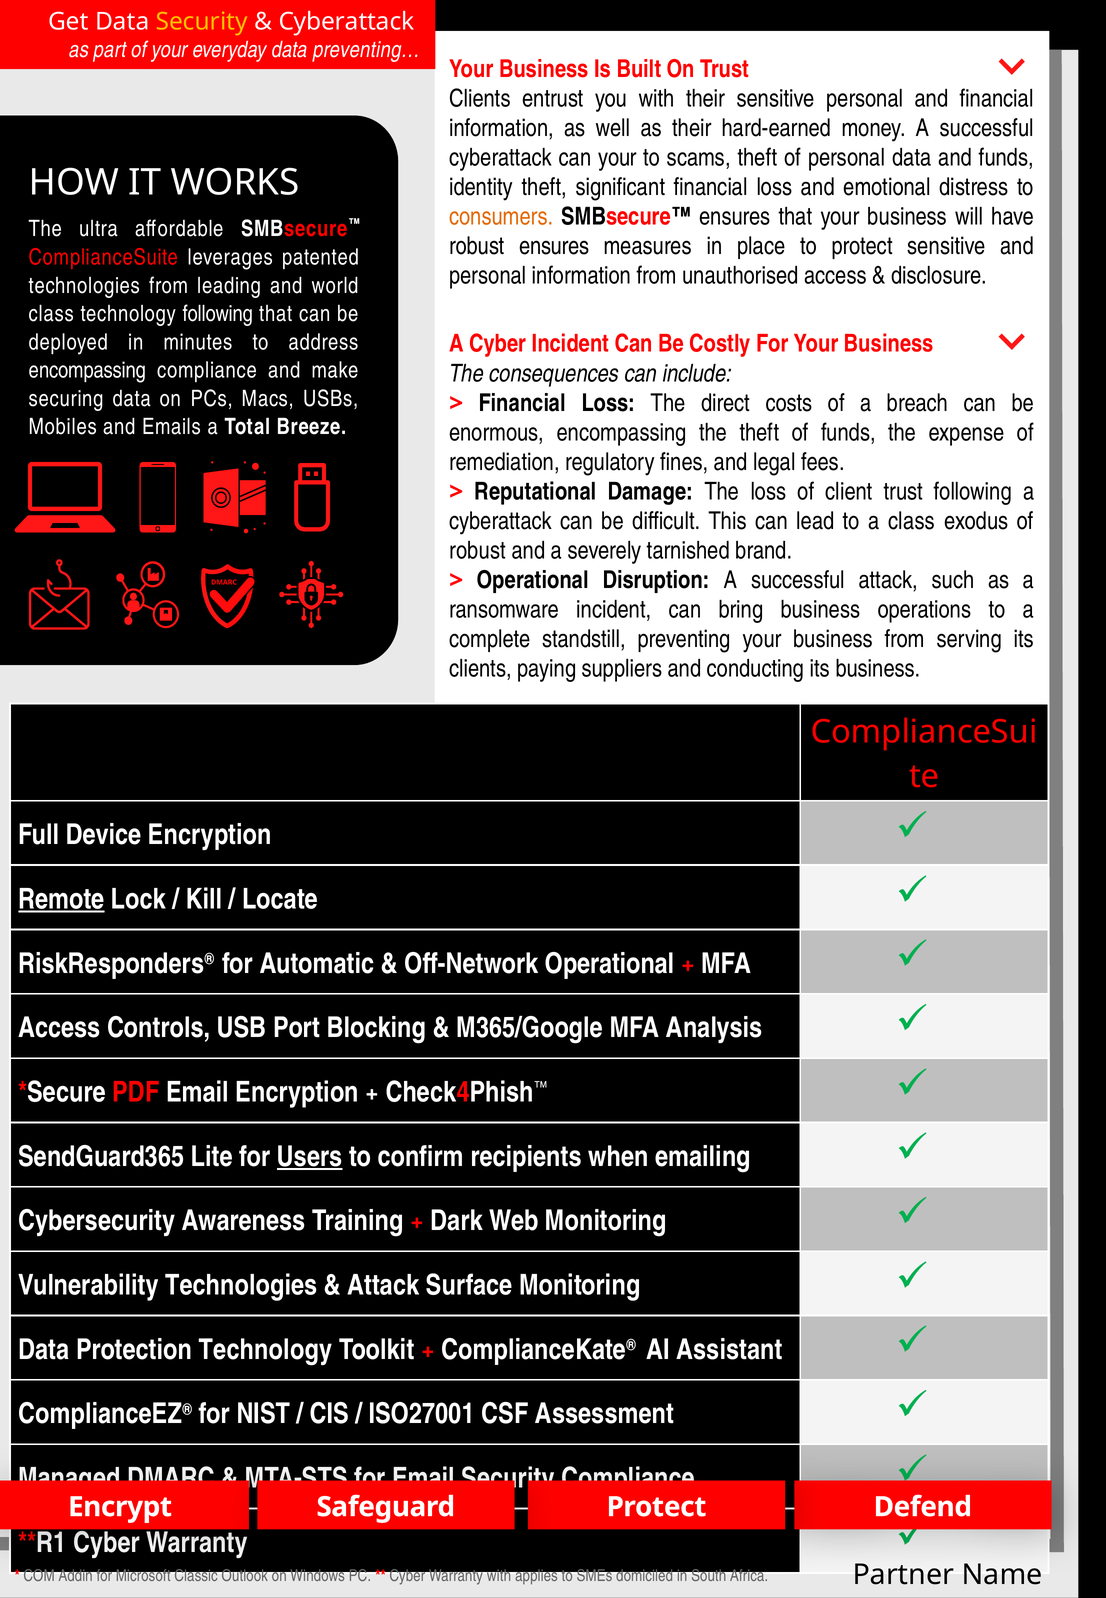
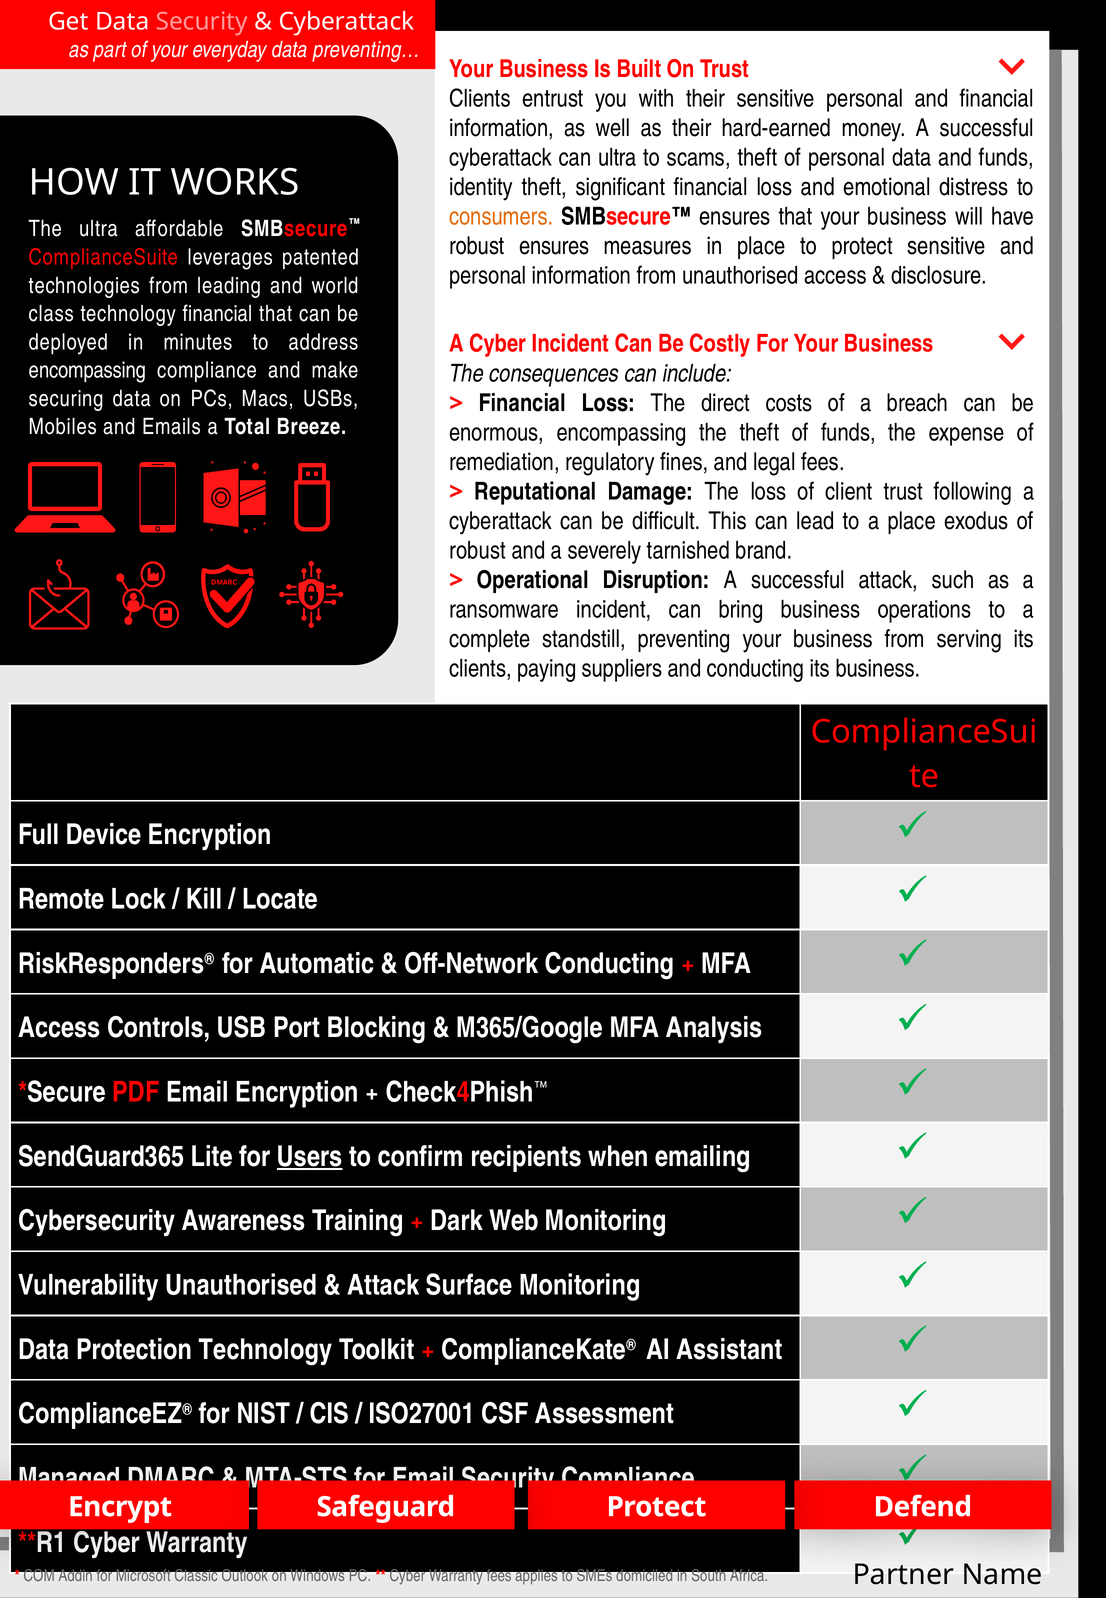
Security colour: yellow -> pink (202, 22)
can your: your -> ultra (617, 157)
technology following: following -> financial (218, 314)
a class: class -> place (912, 521)
Remote underline: present -> none (61, 899)
Off-Network Operational: Operational -> Conducting (610, 963)
Vulnerability Technologies: Technologies -> Unauthorised (241, 1285)
Warranty with: with -> fees (499, 1575)
